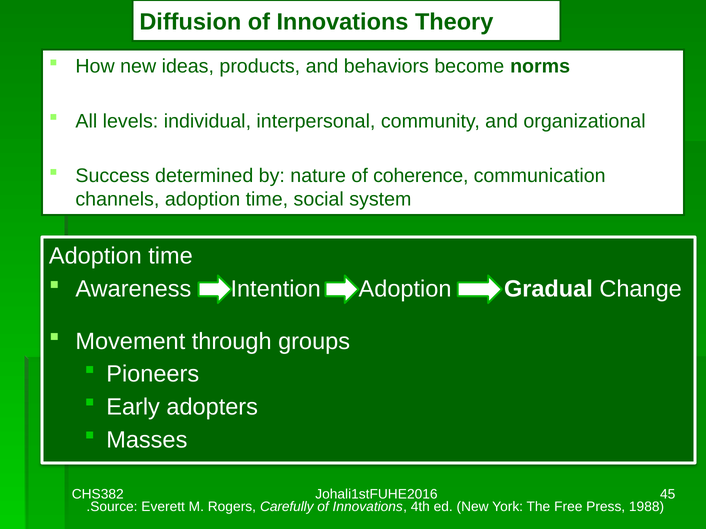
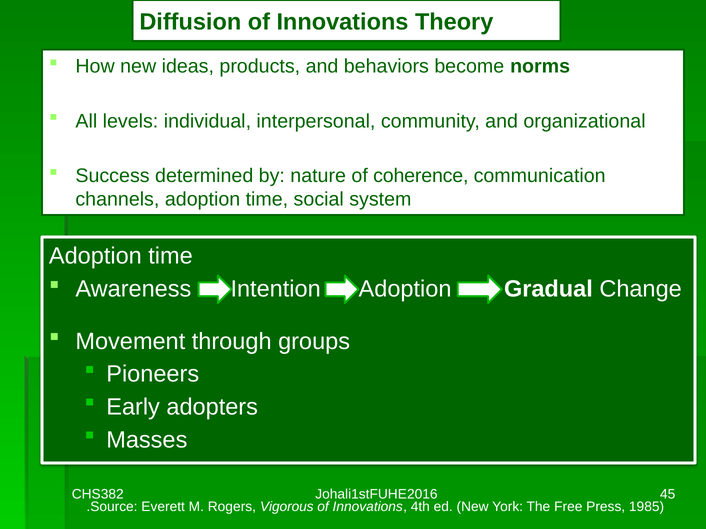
Carefully: Carefully -> Vigorous (287, 507)
1988: 1988 -> 1985 (647, 507)
